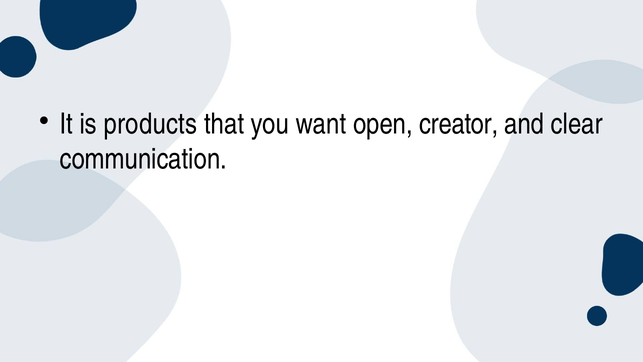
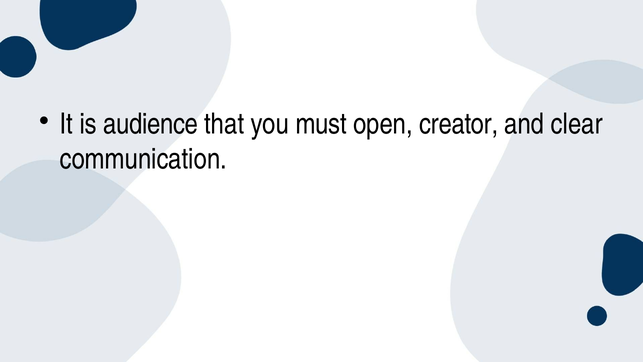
products: products -> audience (151, 124)
want: want -> must (321, 124)
